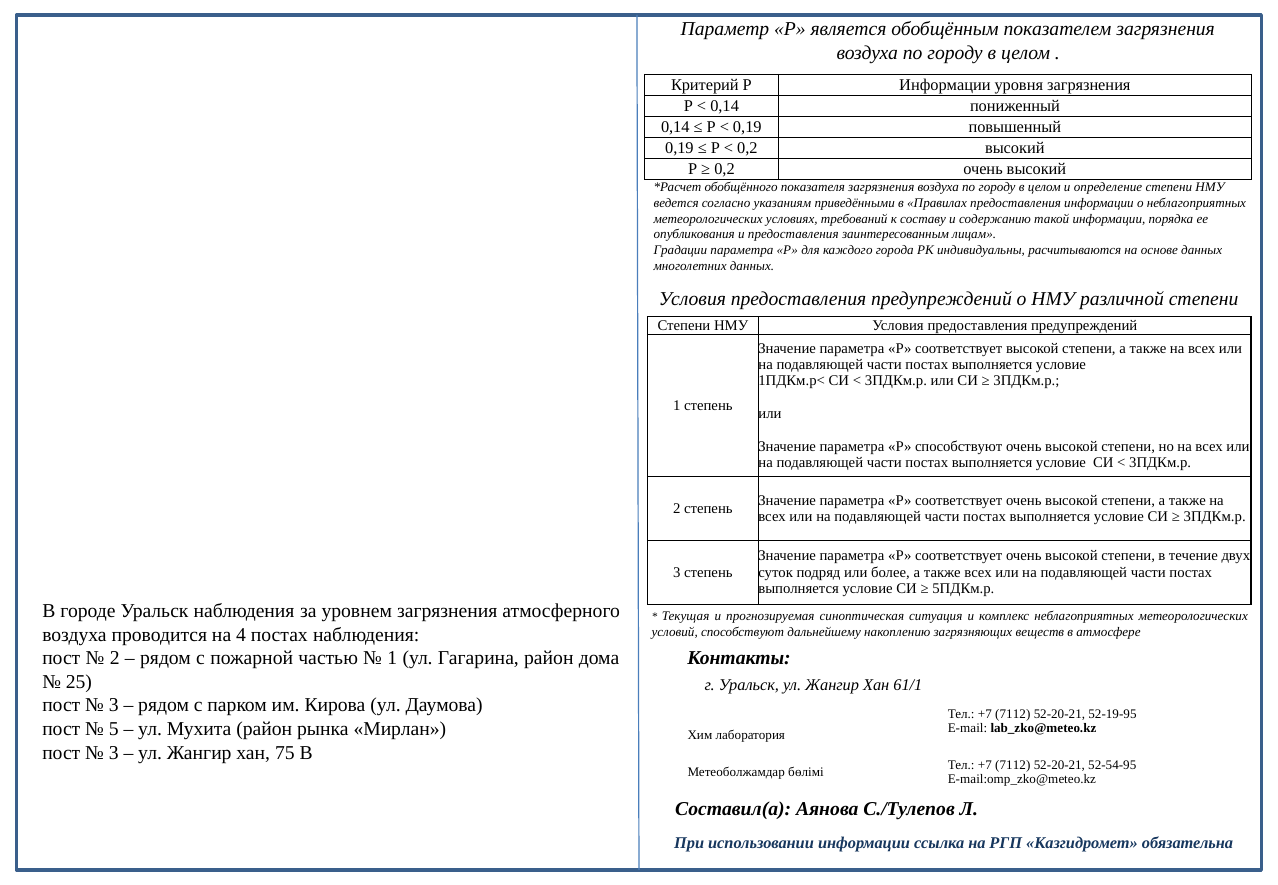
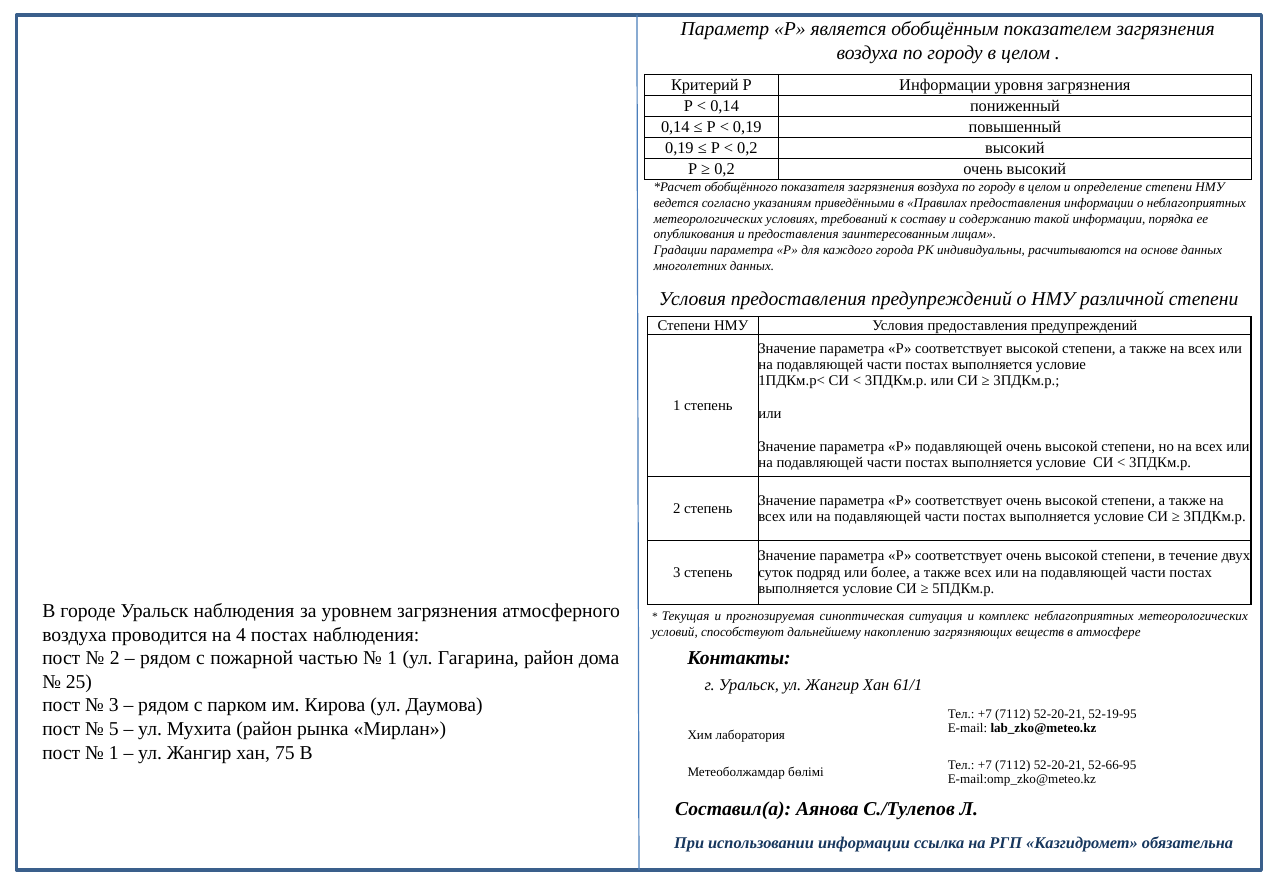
Р способствуют: способствуют -> подавляющей (959, 446)
3: 3 -> 1 (114, 752)
52-54-95: 52-54-95 -> 52-66-95 (1112, 765)
